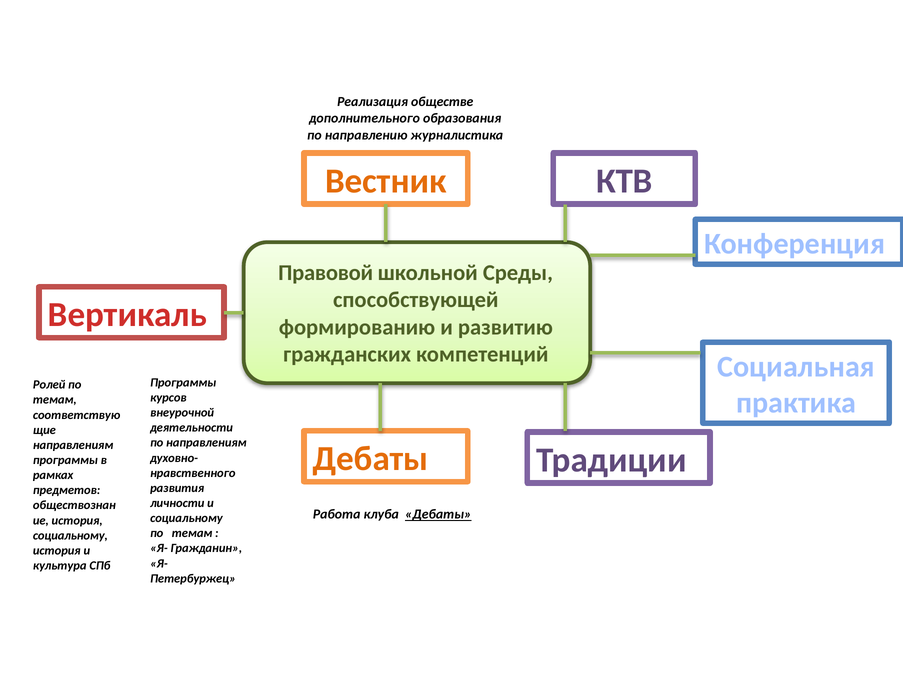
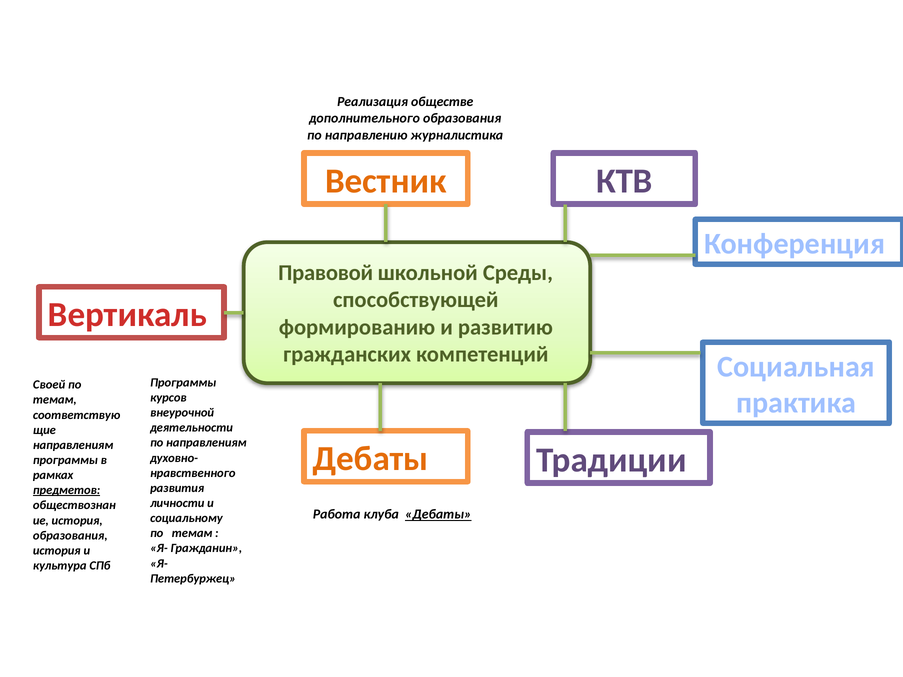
Ролей: Ролей -> Своей (49, 385)
предметов underline: none -> present (67, 490)
социальному: социальному -> образования (70, 536)
